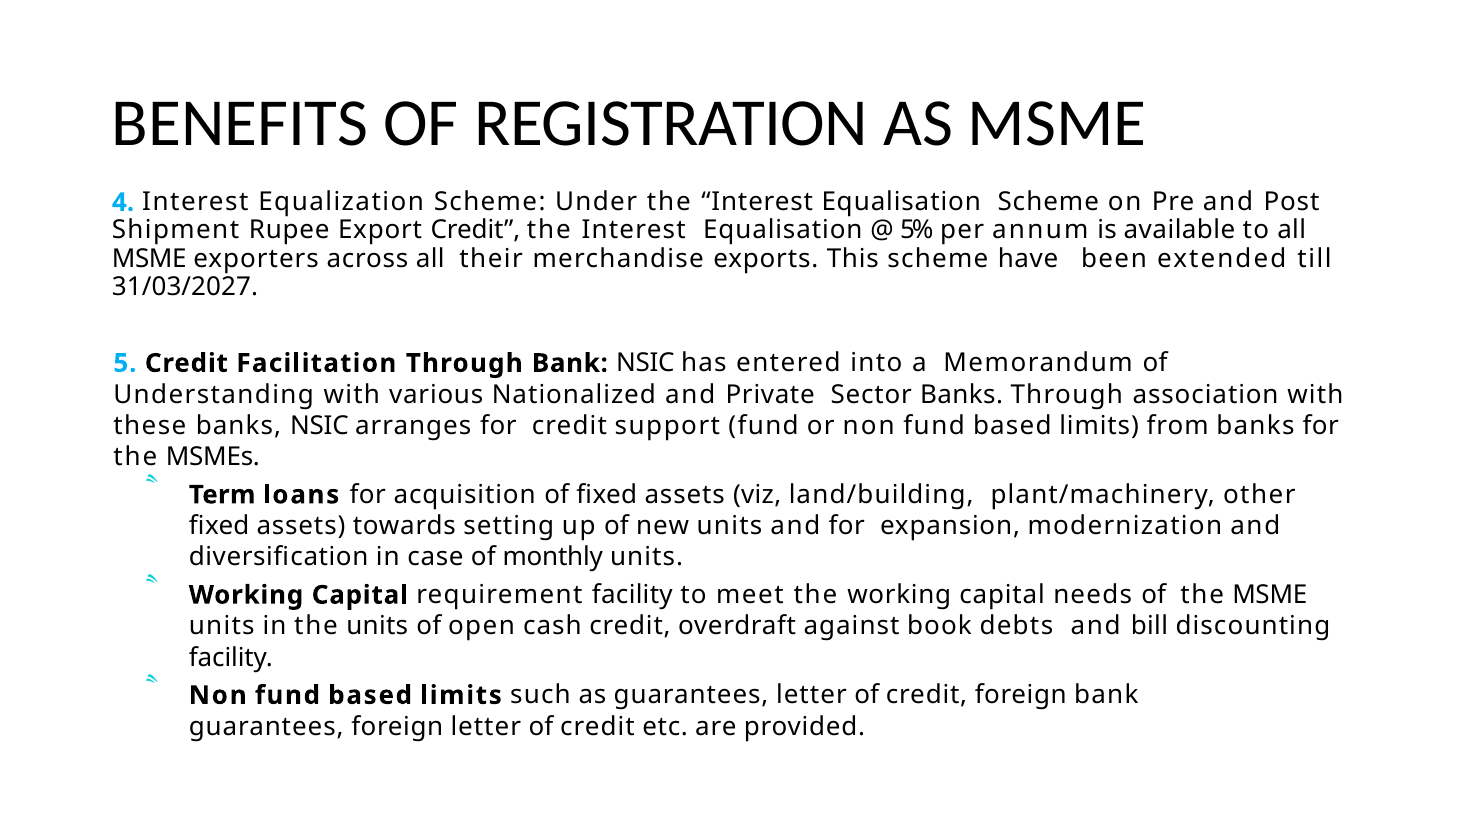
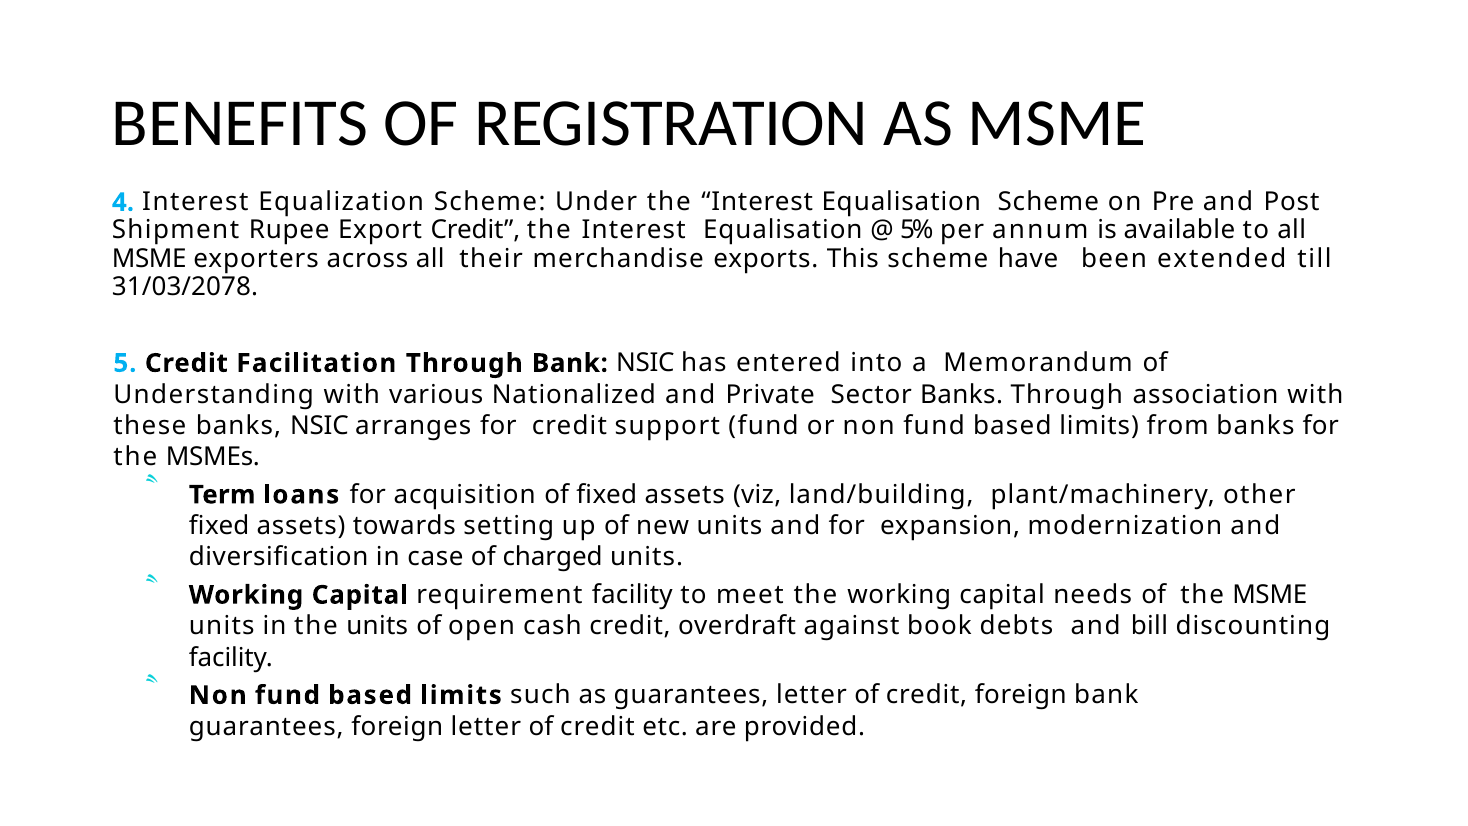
31/03/2027: 31/03/2027 -> 31/03/2078 (185, 286)
monthly: monthly -> charged (553, 557)
